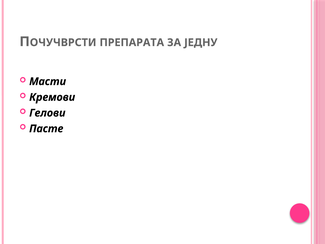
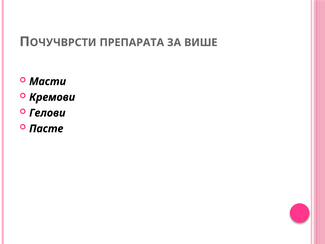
ЈЕДНУ: ЈЕДНУ -> ВИШЕ (201, 42)
